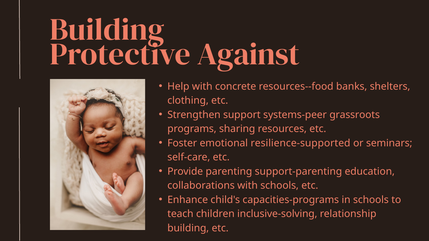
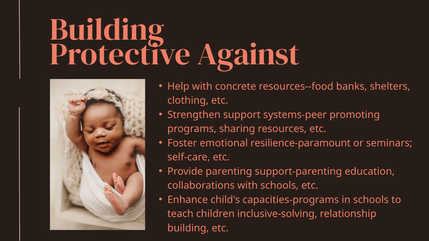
grassroots: grassroots -> promoting (355, 115)
resilience-supported: resilience-supported -> resilience-paramount (301, 143)
